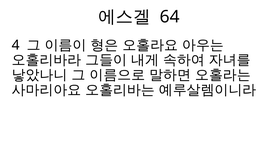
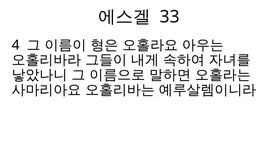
64: 64 -> 33 (170, 17)
